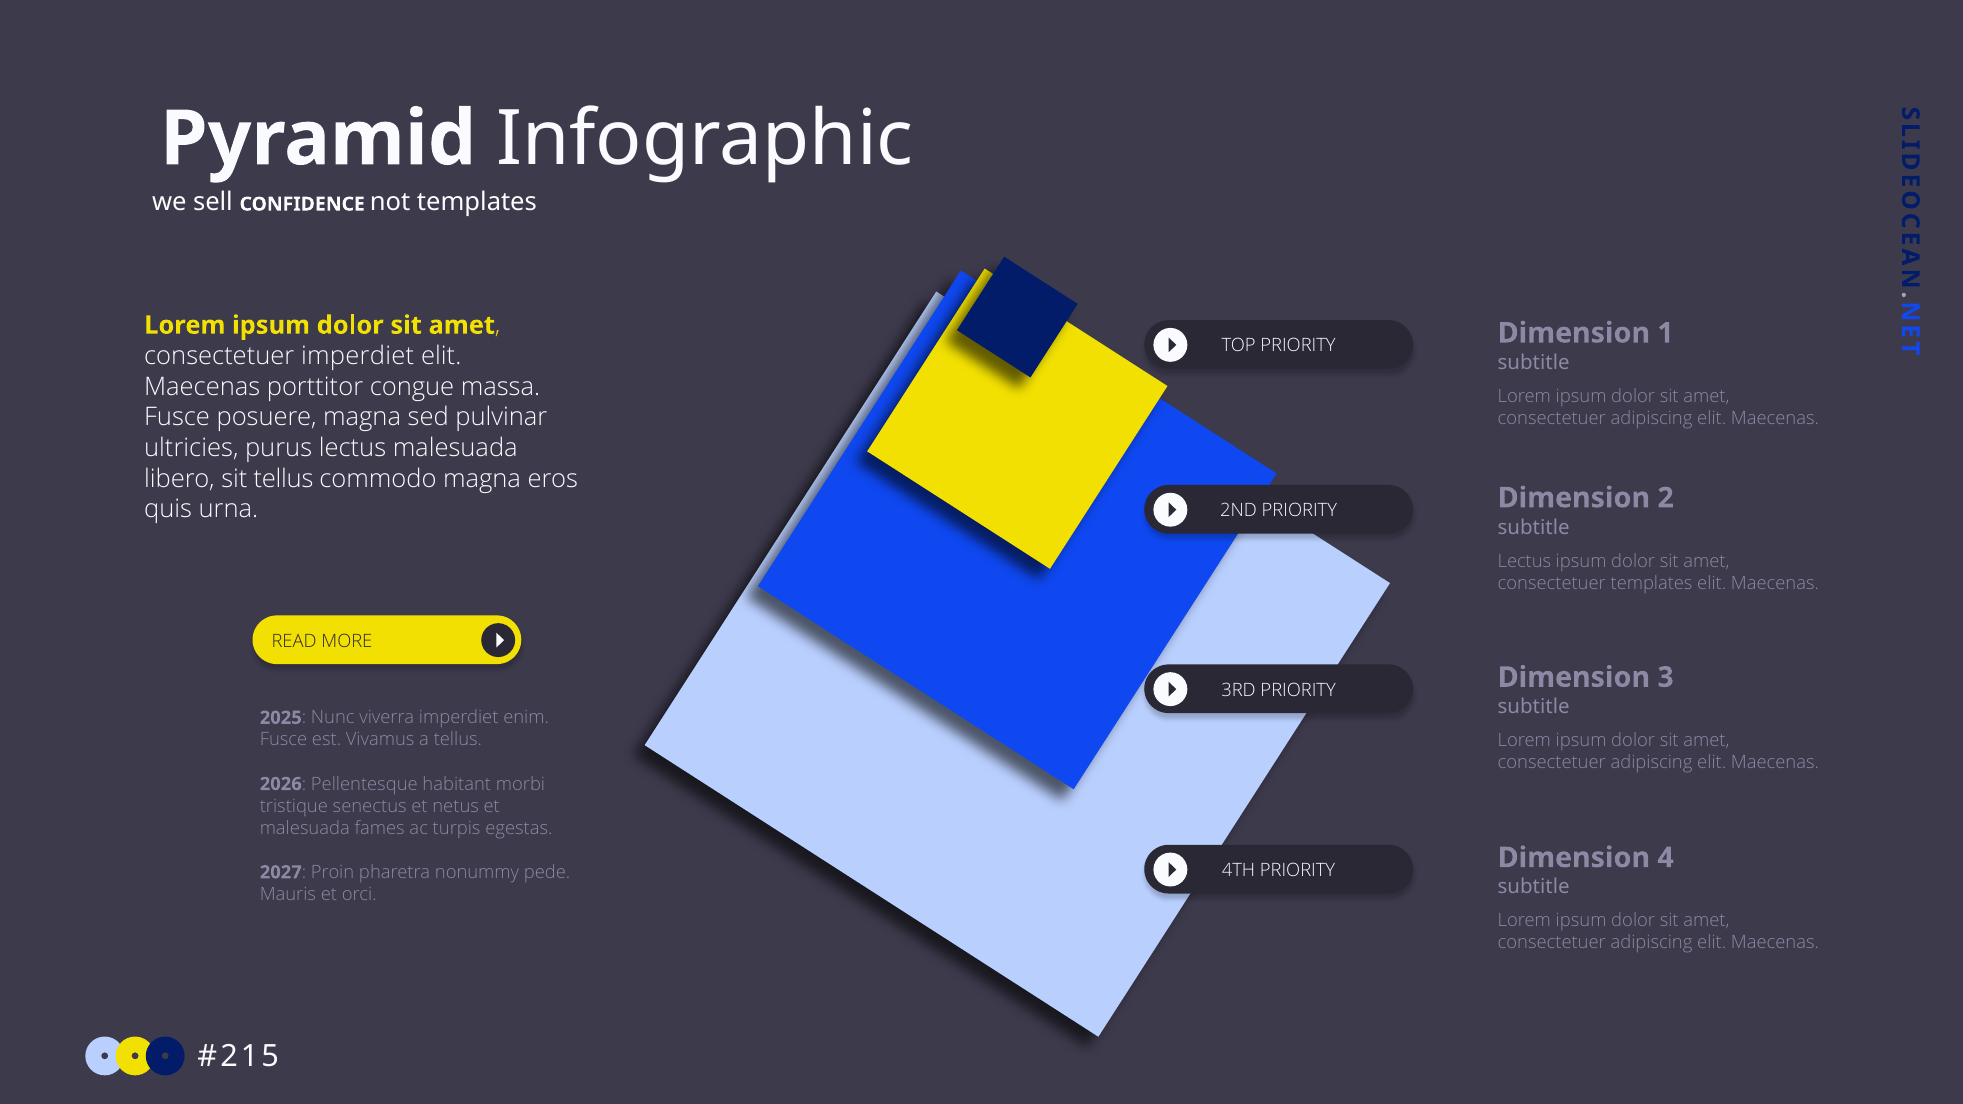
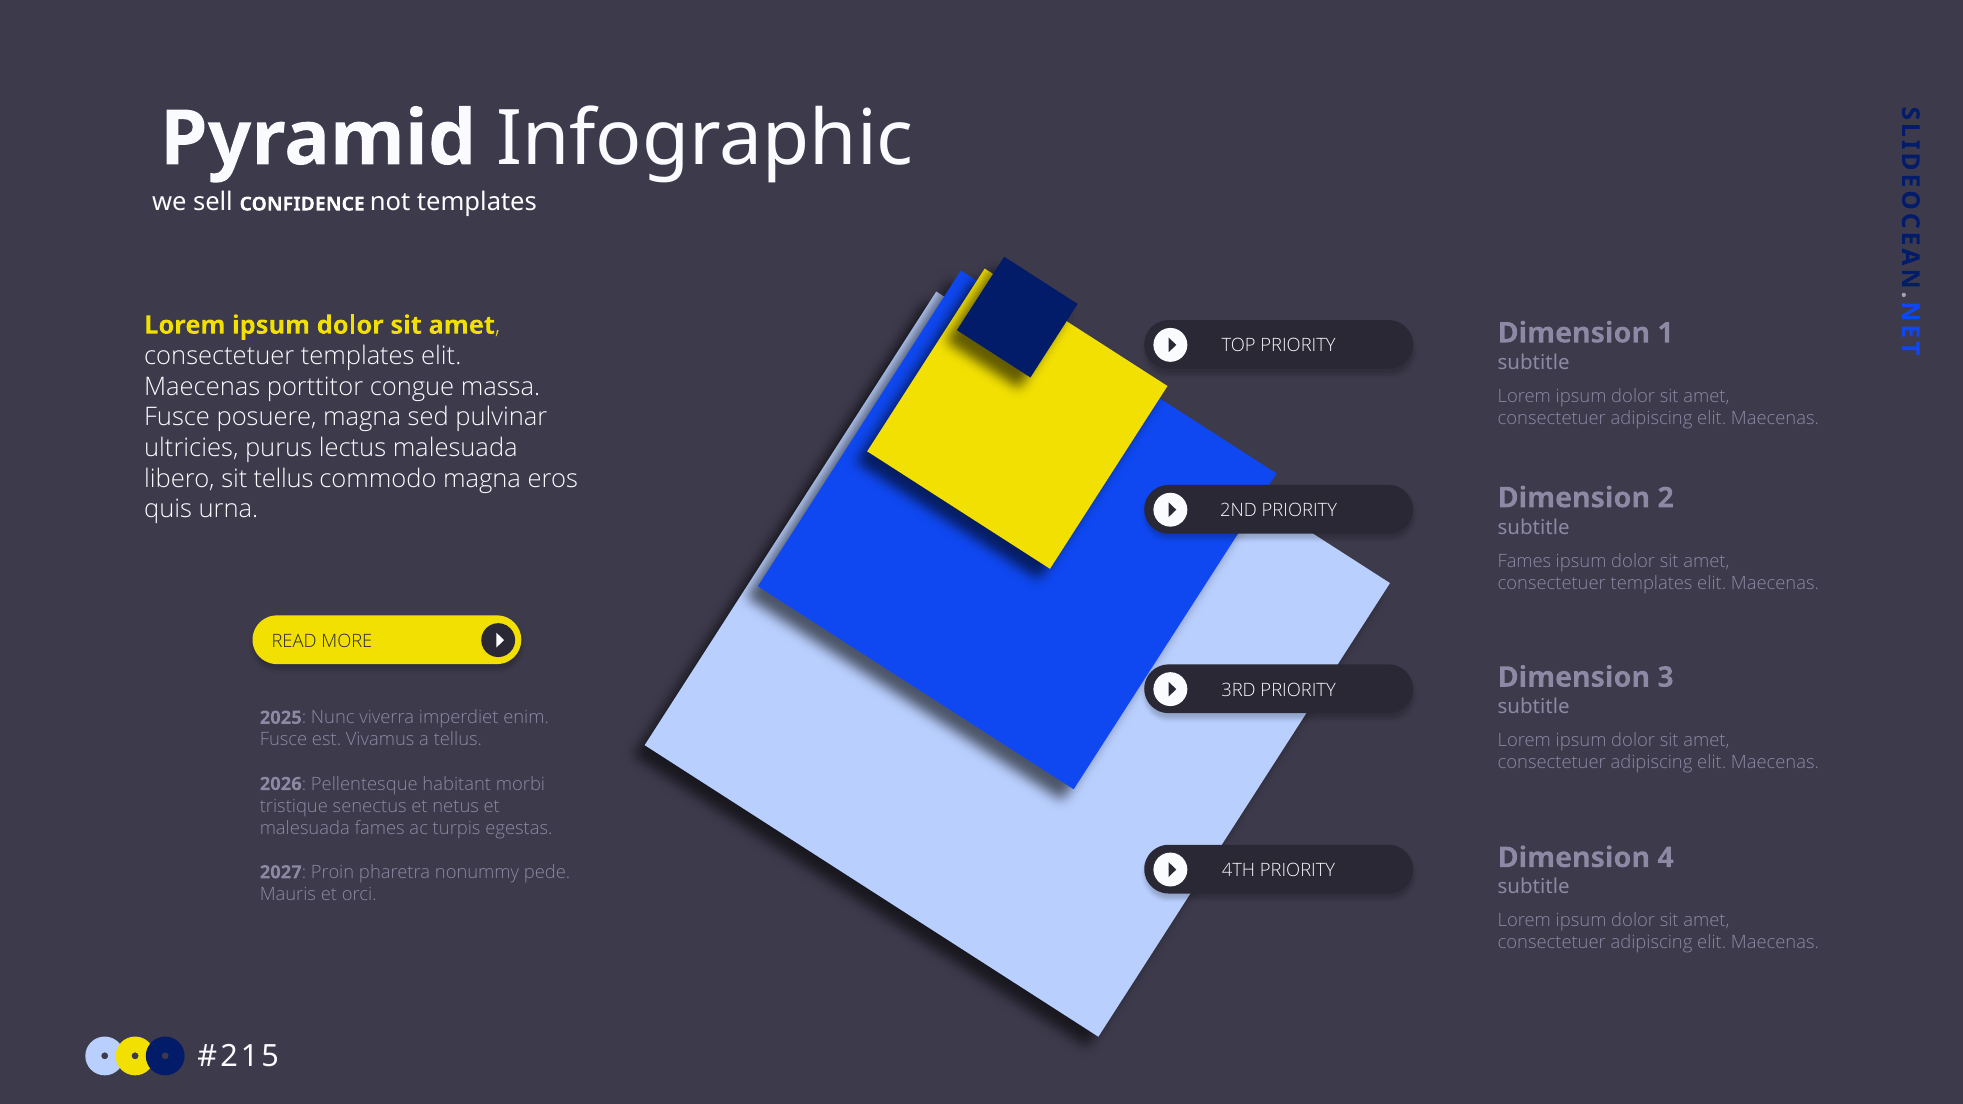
imperdiet: imperdiet -> templates (358, 356)
Lectus: Lectus -> Fames (1524, 561)
